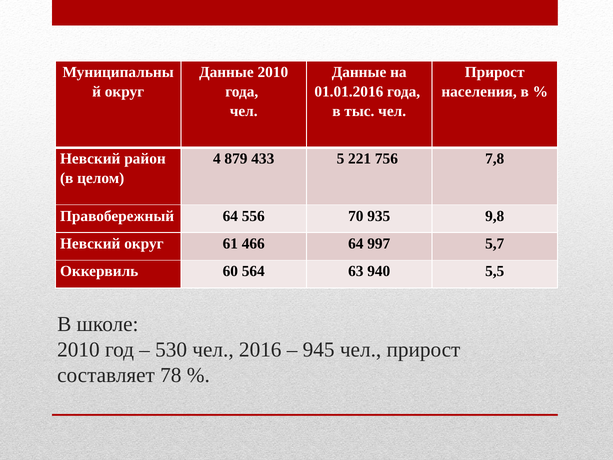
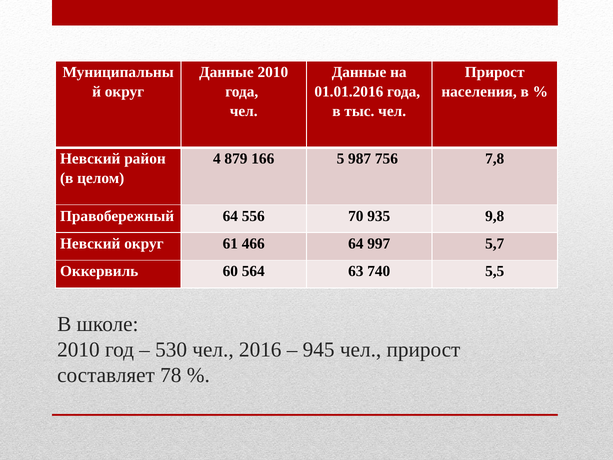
433: 433 -> 166 (263, 159)
221: 221 -> 987 (360, 159)
940: 940 -> 740 (379, 271)
